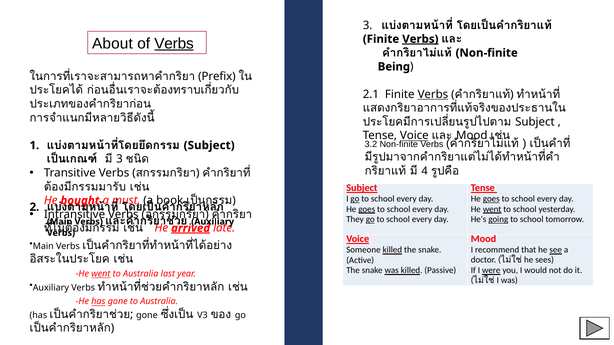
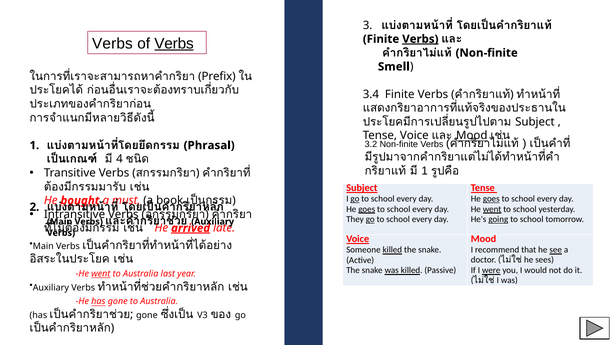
About: About -> Verbs (112, 44)
Being: Being -> Smell (394, 67)
2.1: 2.1 -> 3.4 (371, 94)
Verbs underline: present -> none (433, 94)
Voice underline: present -> none (414, 136)
Mood underline: none -> present (472, 136)
Subject: Subject -> Phrasal (209, 145)
3: 3 -> 4 (120, 159)
4: 4 -> 1 (425, 171)
